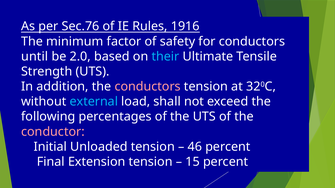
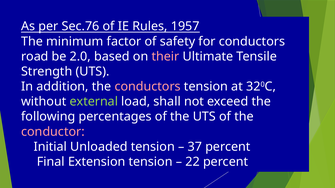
1916: 1916 -> 1957 (185, 26)
until: until -> road (35, 57)
their colour: light blue -> pink (165, 57)
external colour: light blue -> light green (94, 102)
46: 46 -> 37 (195, 147)
15: 15 -> 22 (193, 162)
